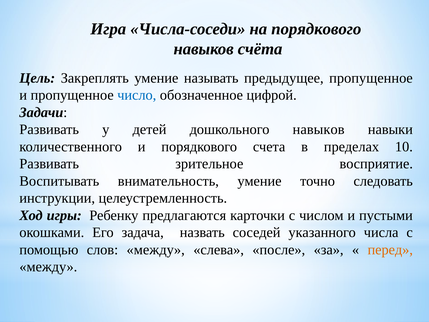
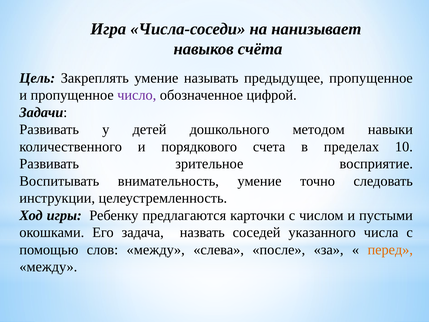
на порядкового: порядкового -> нанизывает (316, 29)
число colour: blue -> purple (137, 95)
дошкольного навыков: навыков -> методом (319, 129)
